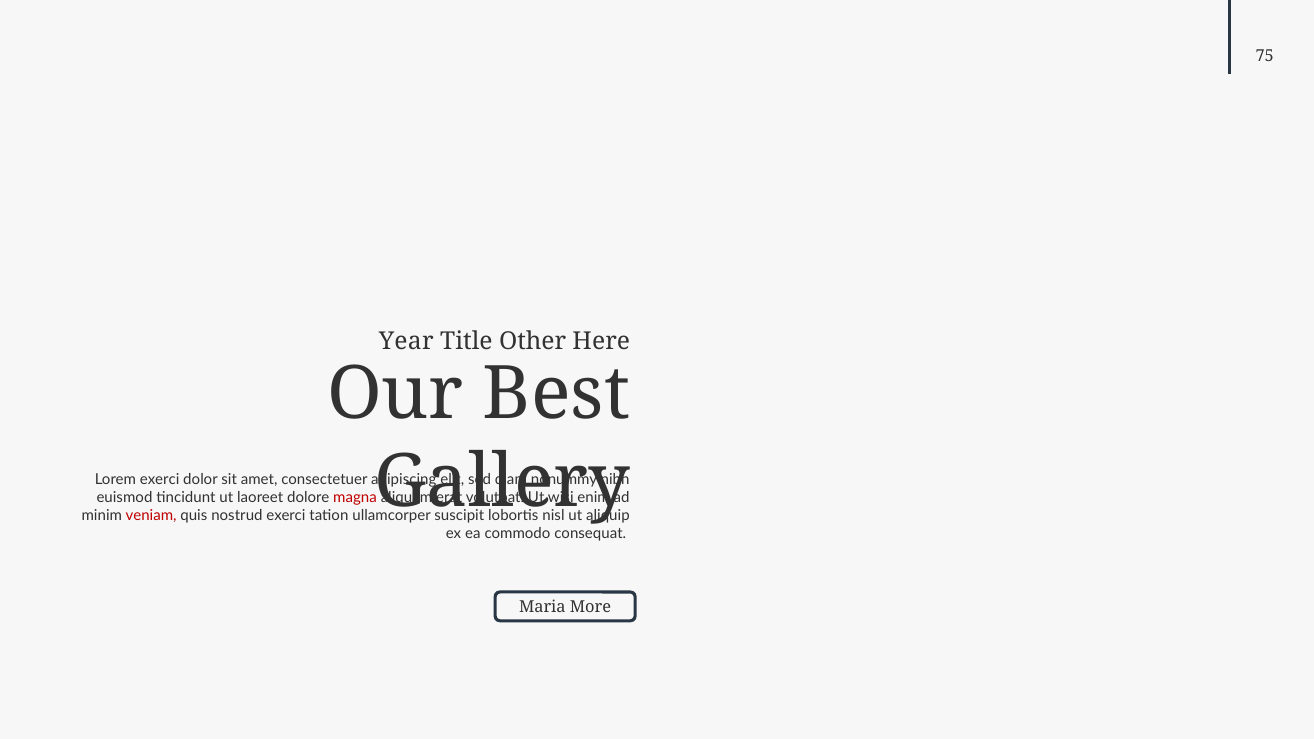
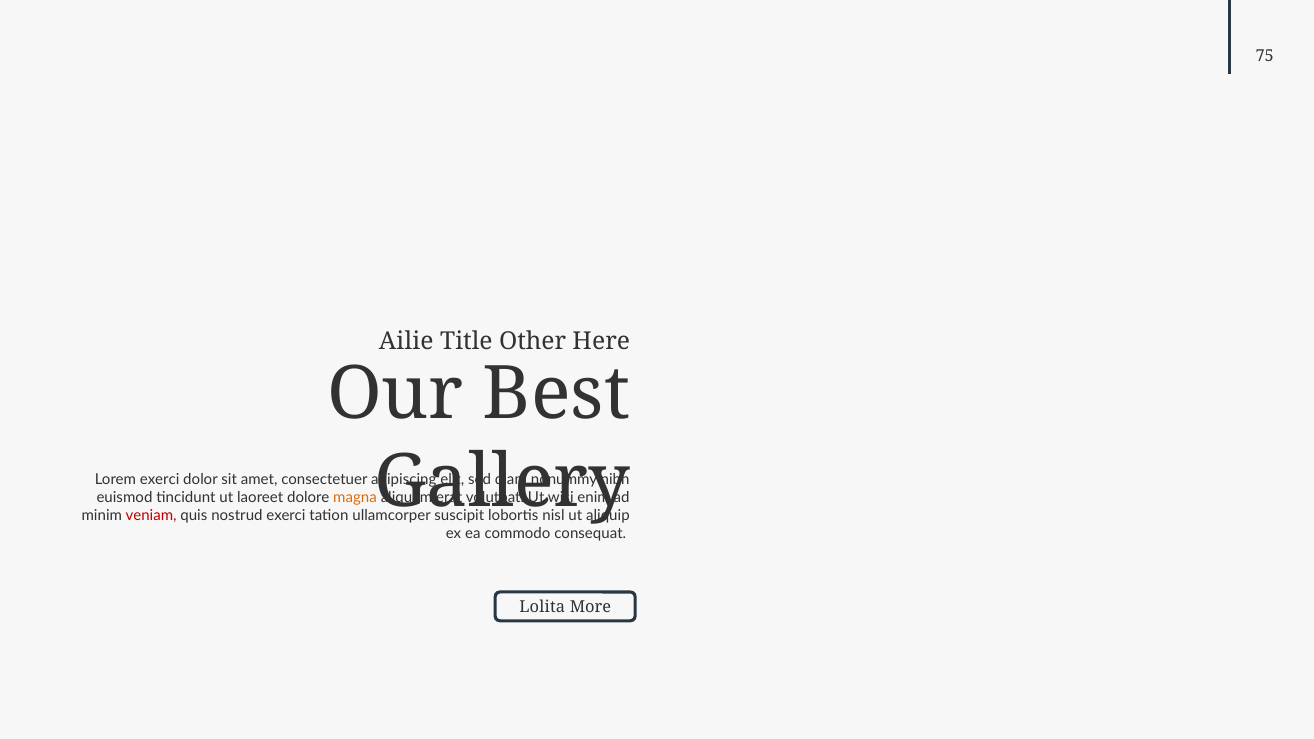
Year: Year -> Ailie (406, 341)
magna colour: red -> orange (355, 498)
Maria: Maria -> Lolita (542, 608)
